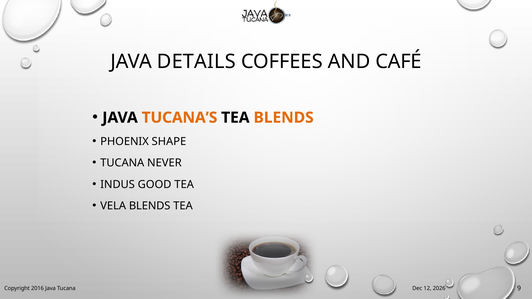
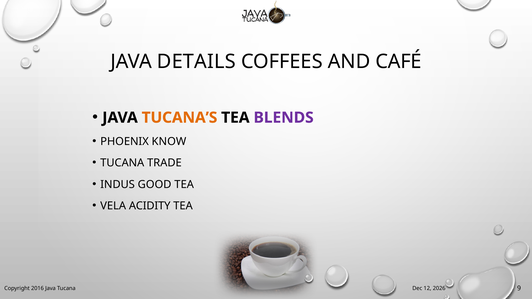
BLENDS colour: orange -> purple (284, 118)
SHAPE: SHAPE -> KNOW (169, 142)
NEVER: NEVER -> TRADE (164, 163)
VELA BLENDS: BLENDS -> ACIDITY (150, 206)
